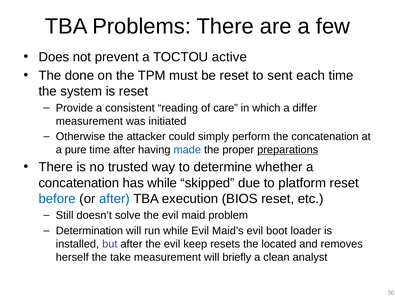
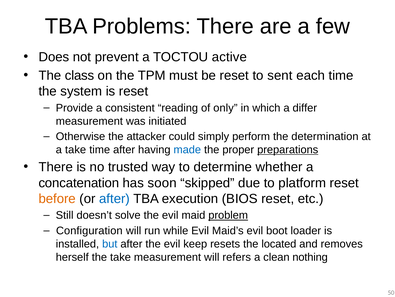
done: done -> class (80, 75)
care: care -> only (225, 108)
the concatenation: concatenation -> determination (325, 136)
a pure: pure -> take (76, 149)
has while: while -> soon (162, 182)
before colour: blue -> orange (57, 198)
problem underline: none -> present (228, 215)
Determination: Determination -> Configuration (89, 230)
but colour: purple -> blue (110, 243)
briefly: briefly -> refers (237, 257)
analyst: analyst -> nothing (310, 257)
